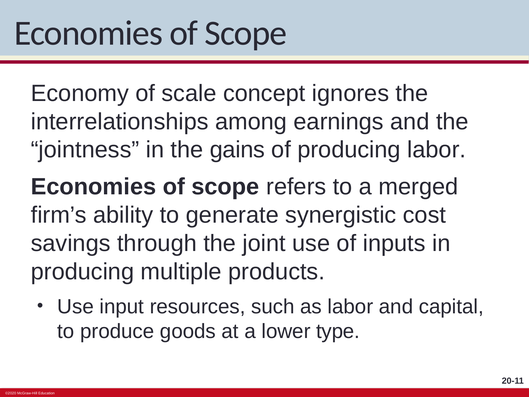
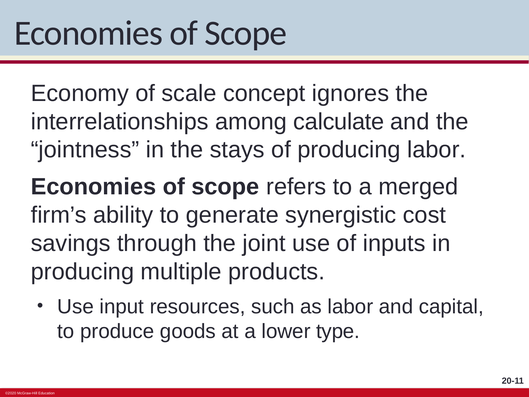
earnings: earnings -> calculate (339, 122)
gains: gains -> stays (237, 150)
